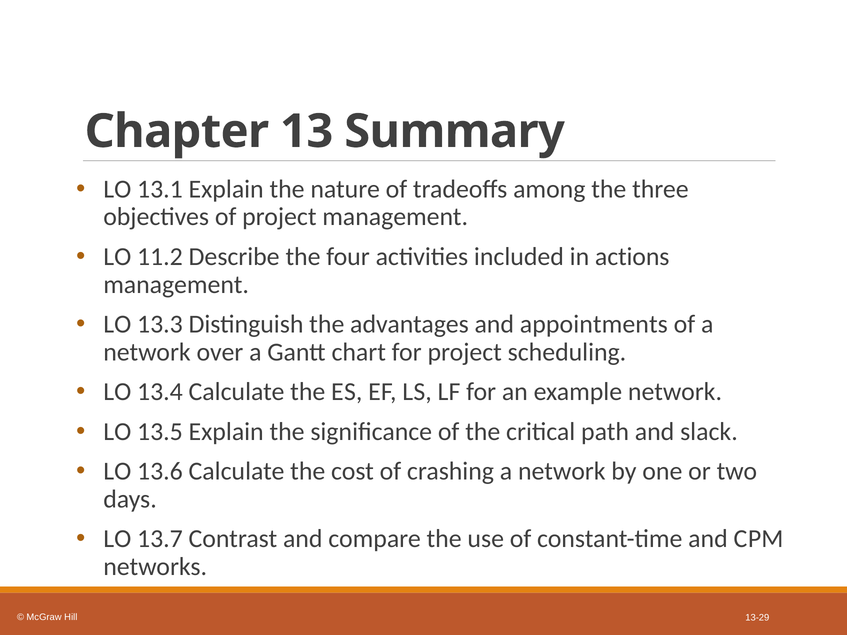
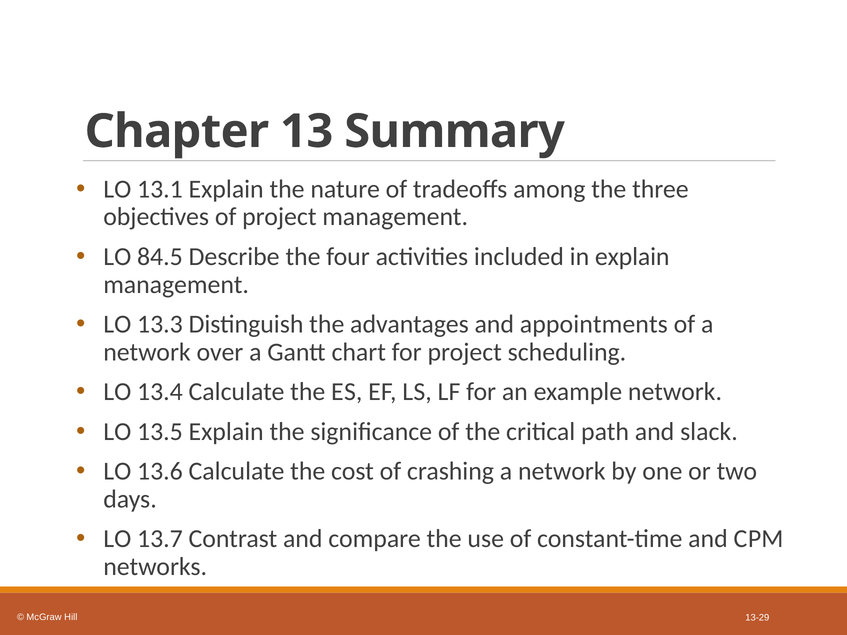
11.2: 11.2 -> 84.5 (160, 257)
in actions: actions -> explain (632, 257)
